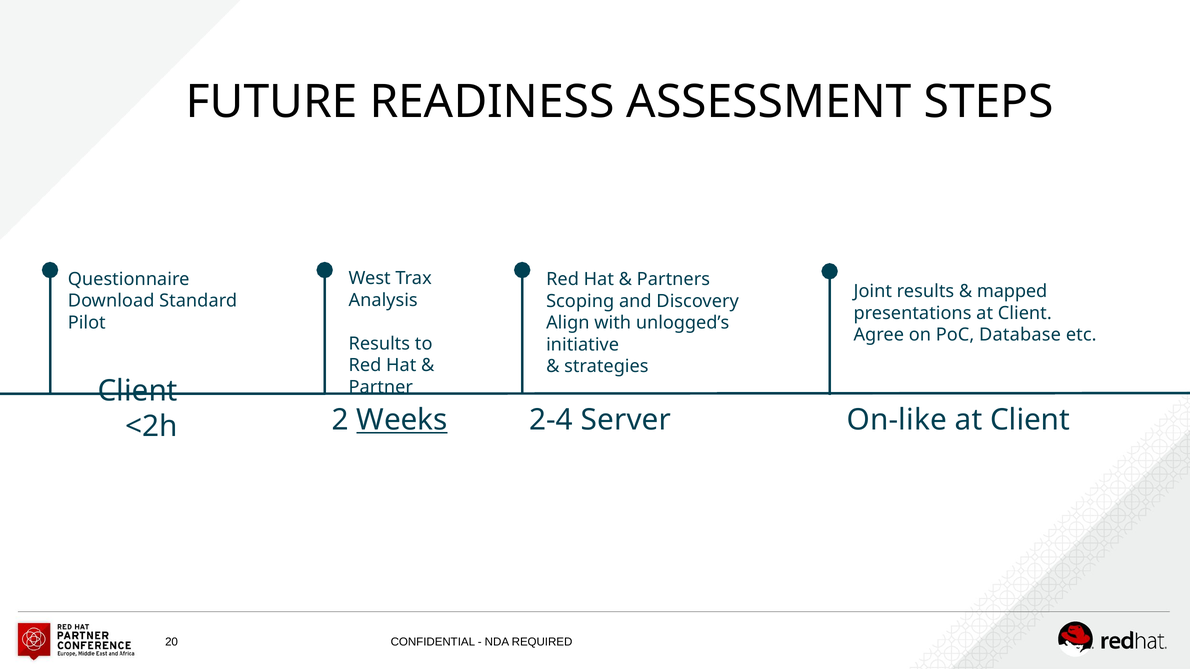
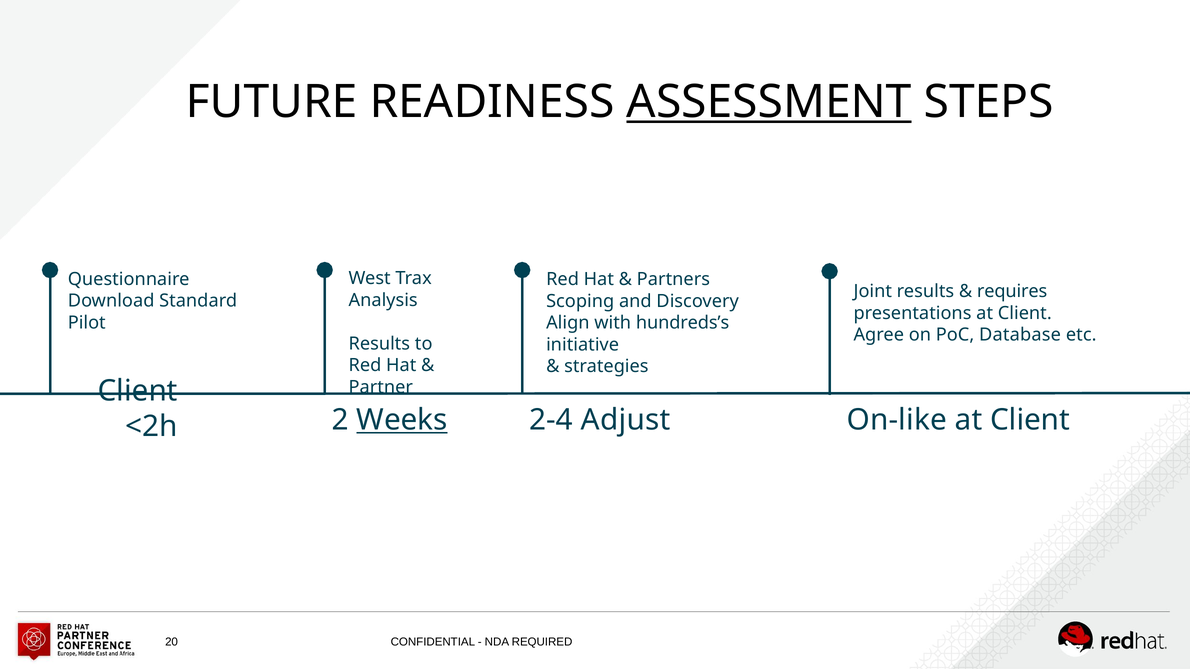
ASSESSMENT underline: none -> present (769, 102)
mapped: mapped -> requires (1012, 292)
unlogged’s: unlogged’s -> hundreds’s (683, 323)
Server: Server -> Adjust (626, 420)
